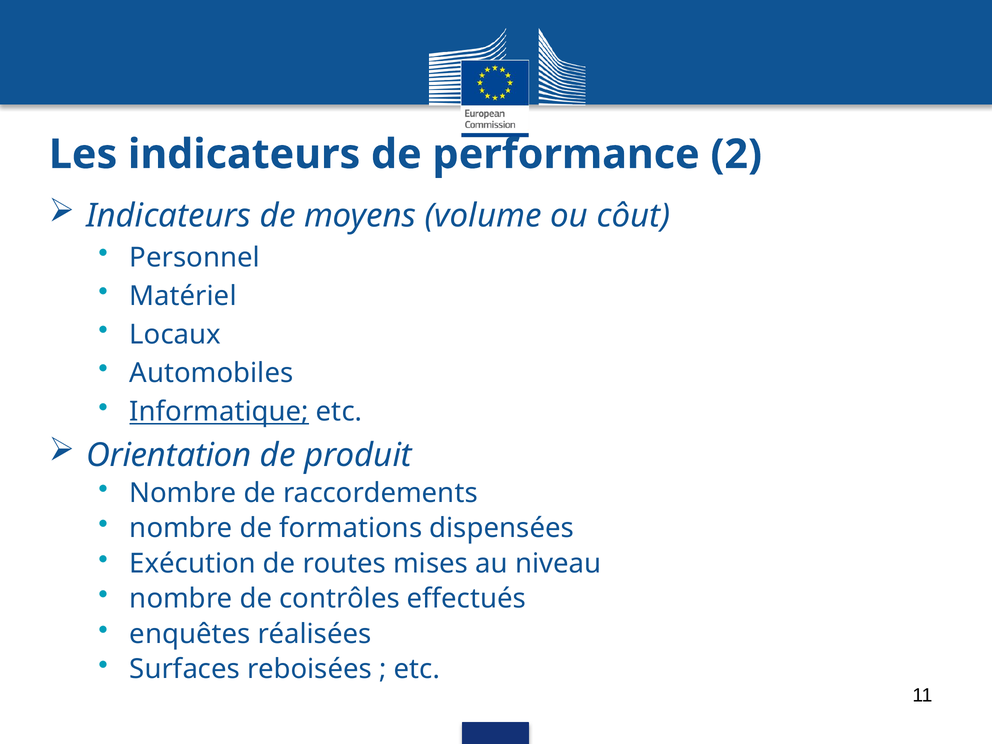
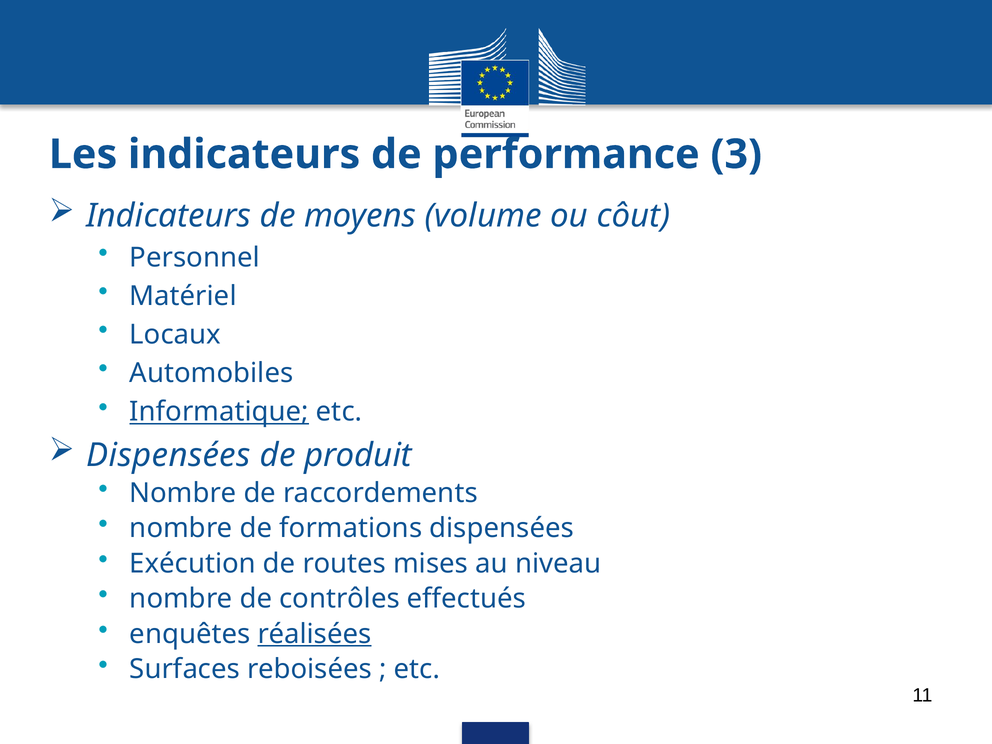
2: 2 -> 3 (736, 154)
Orientation: Orientation -> Dispensées (168, 455)
réalisées underline: none -> present (314, 634)
